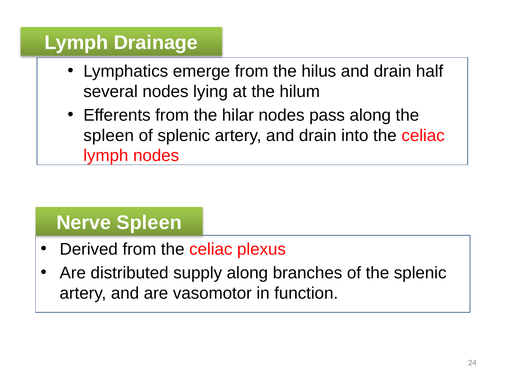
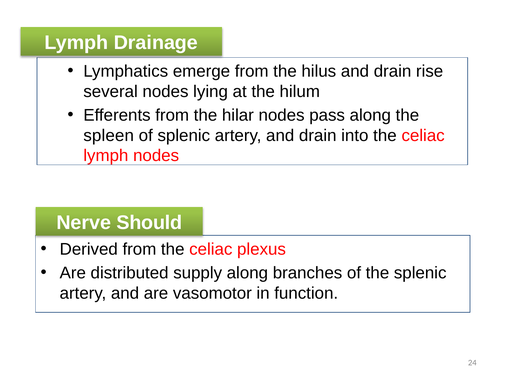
half: half -> rise (430, 71)
Nerve Spleen: Spleen -> Should (149, 223)
